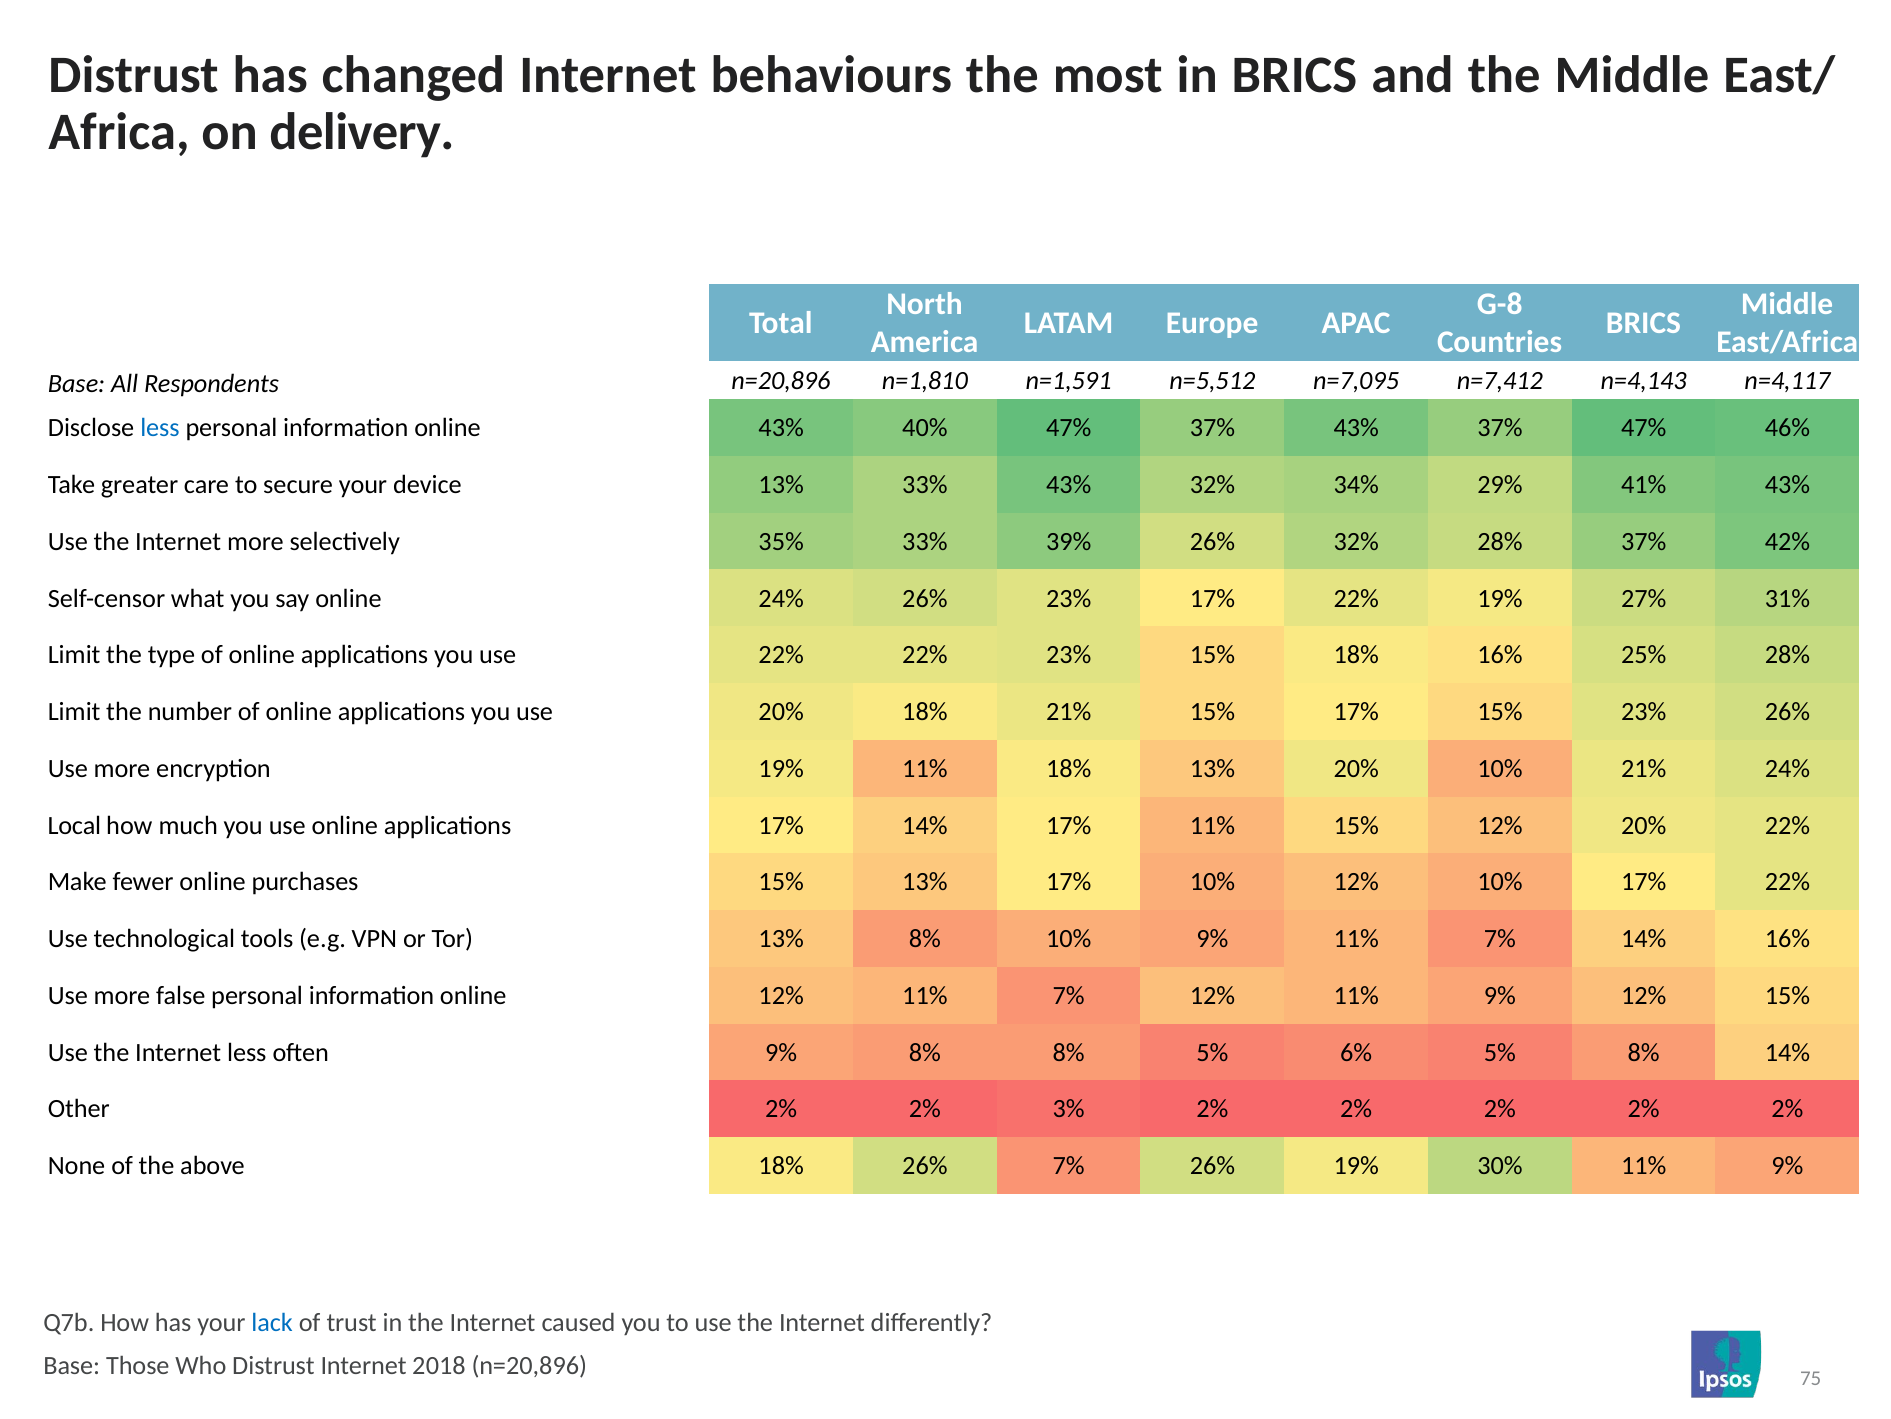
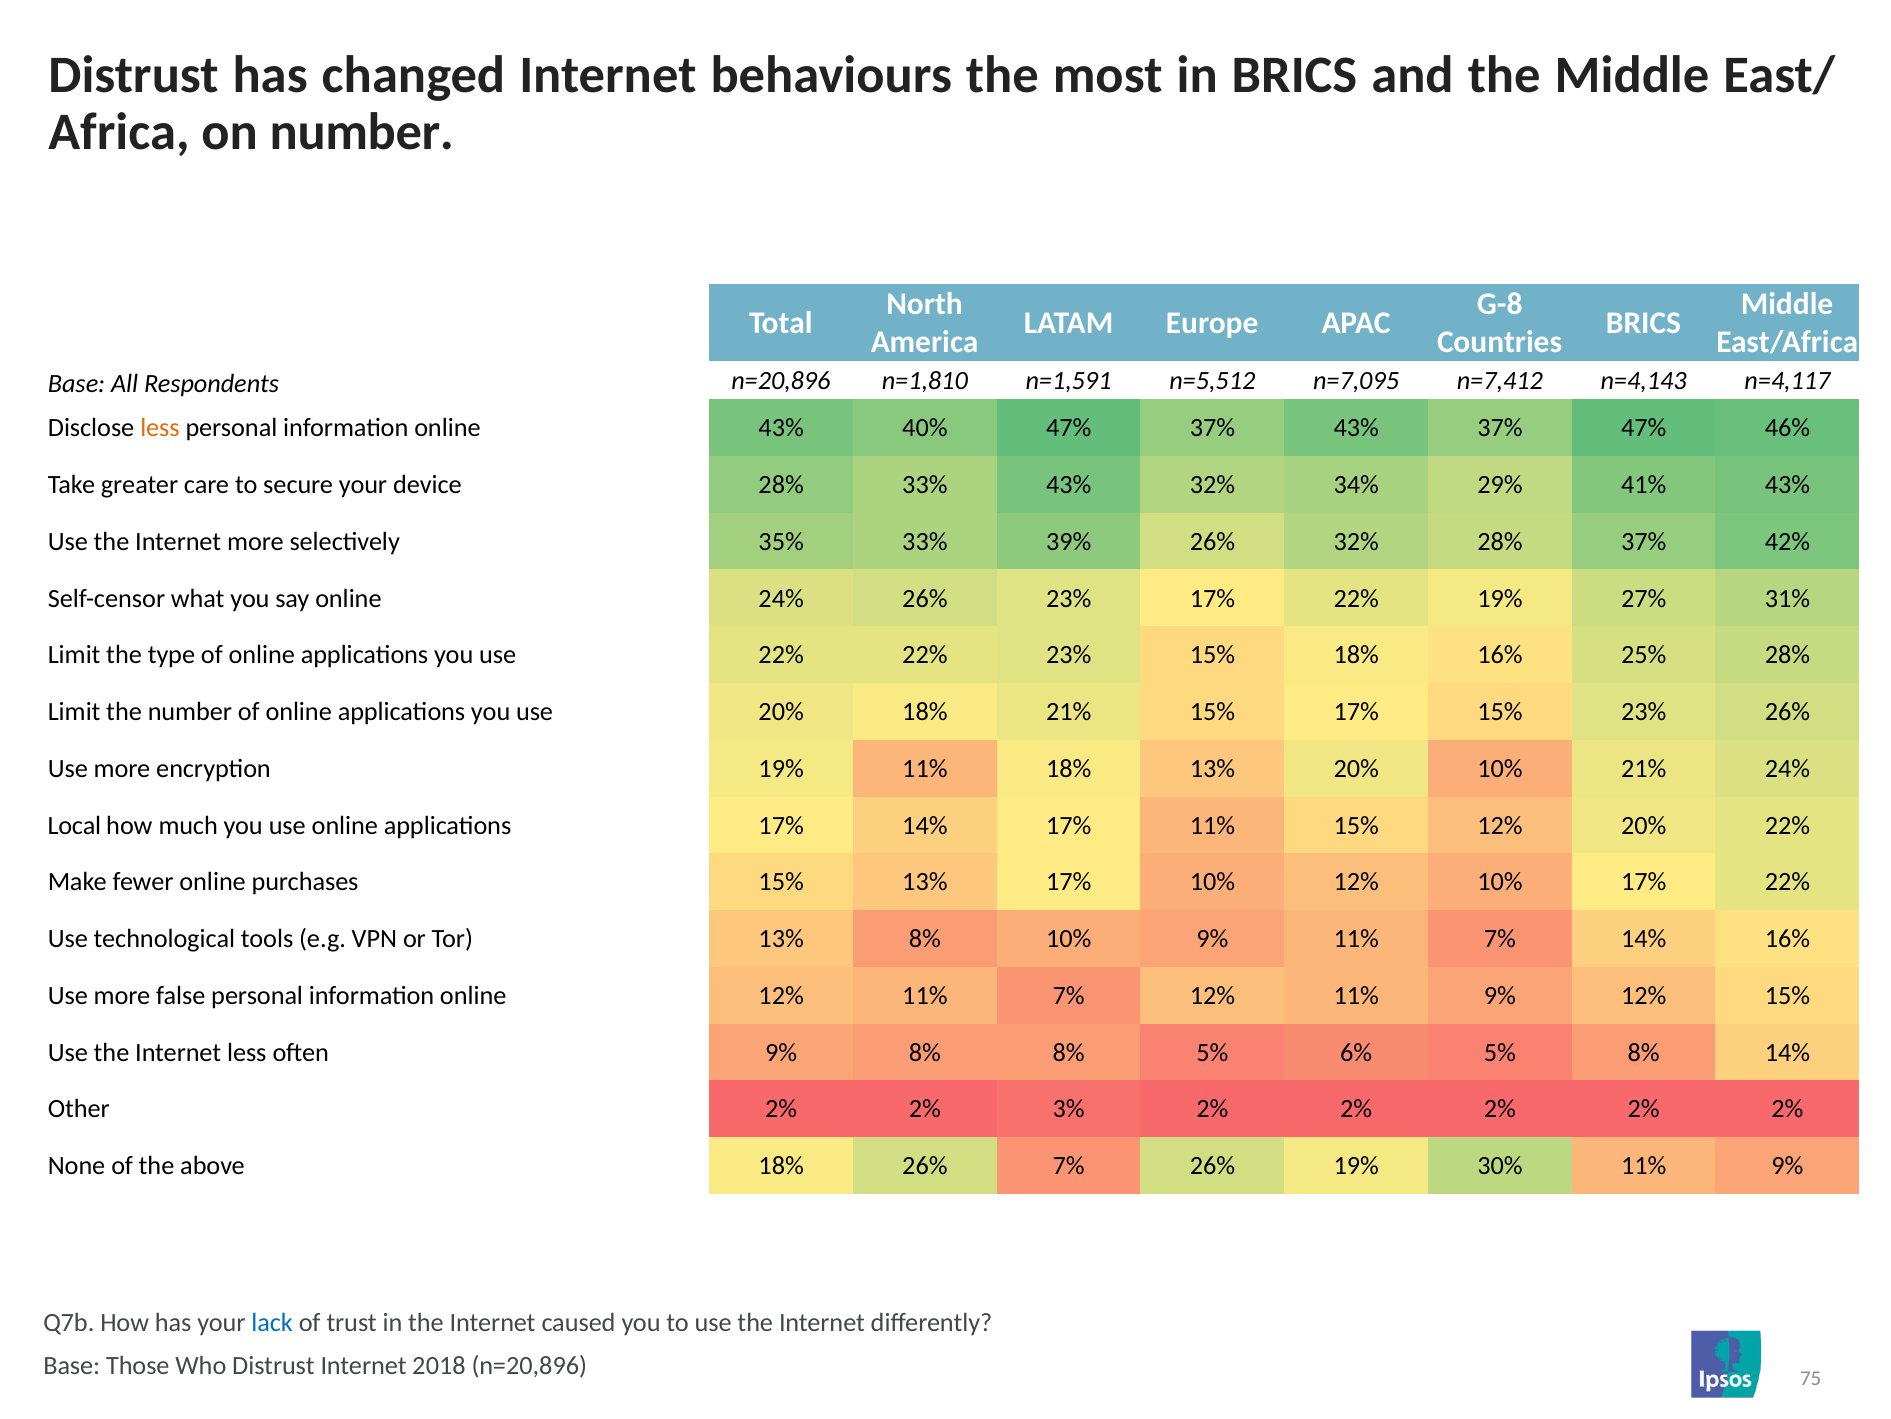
on delivery: delivery -> number (362, 132)
less colour: blue -> orange (160, 428)
device 13%: 13% -> 28% (781, 485)
